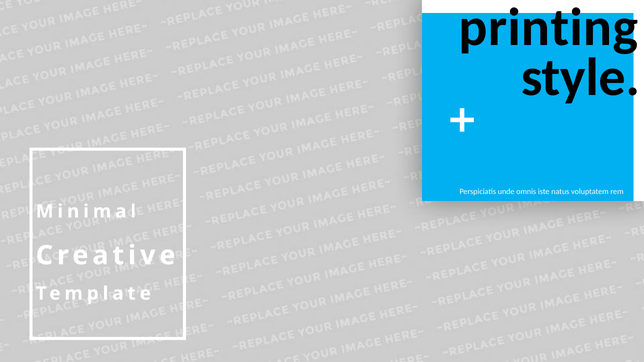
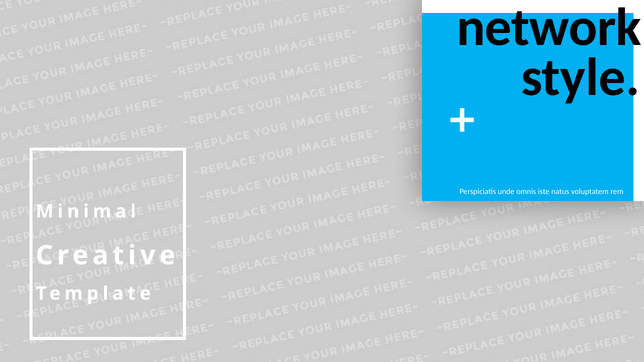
printing: printing -> network (549, 28)
